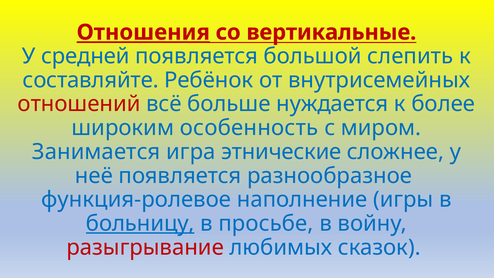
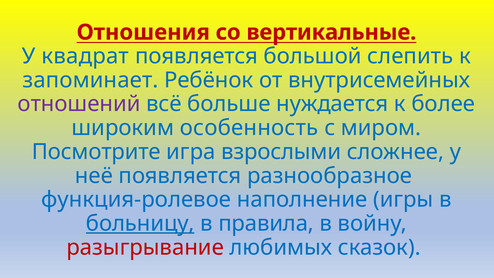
Отношения underline: present -> none (143, 32)
средней: средней -> квадрат (85, 56)
составляйте: составляйте -> запоминает (90, 80)
отношений colour: red -> purple (79, 104)
Занимается: Занимается -> Посмотрите (96, 152)
этнические: этнические -> взрослыми (281, 152)
просьбе: просьбе -> правила (266, 223)
